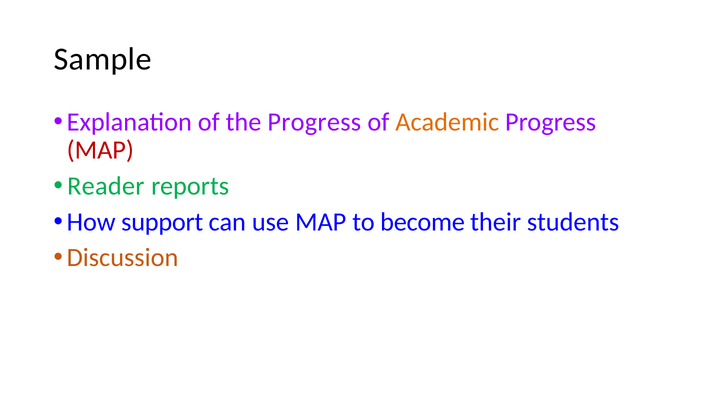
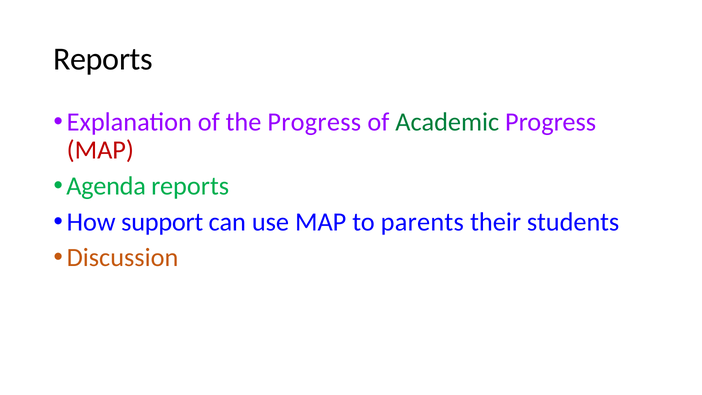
Sample: Sample -> Reports (103, 59)
Academic colour: orange -> green (447, 122)
Reader: Reader -> Agenda (106, 186)
become: become -> parents (422, 222)
